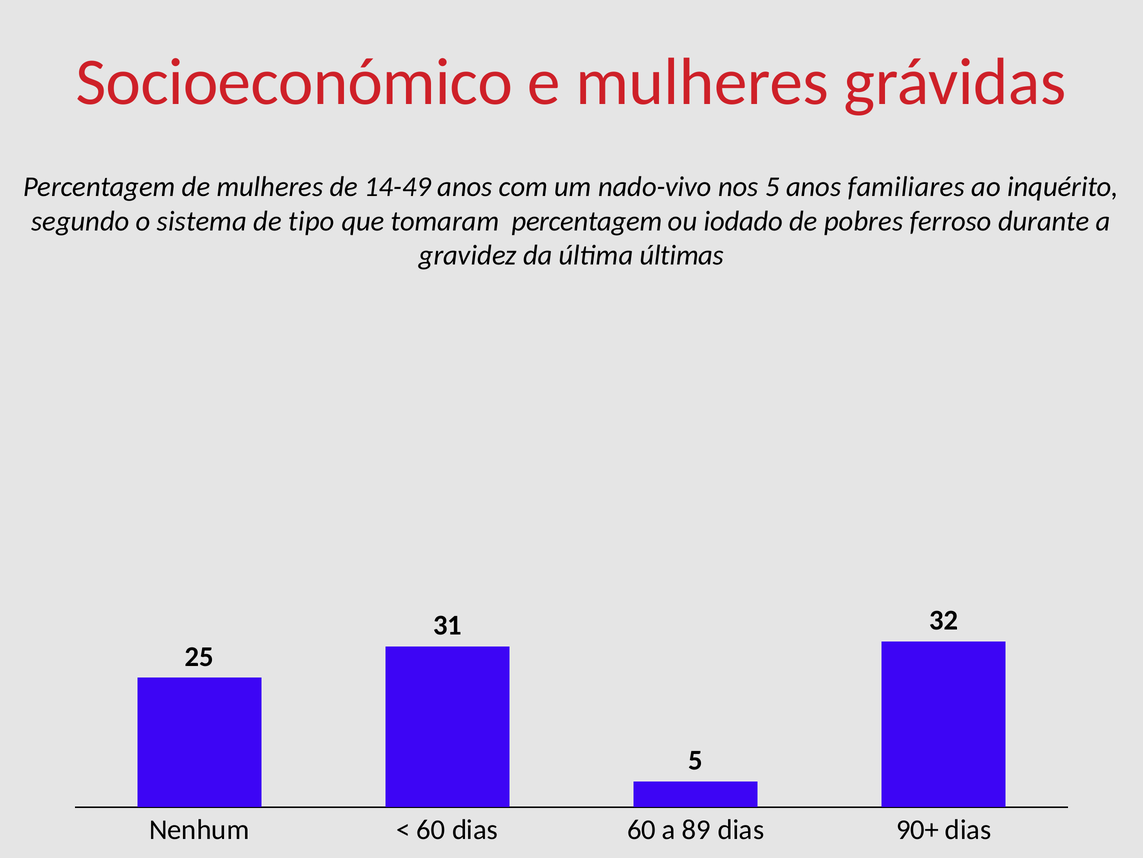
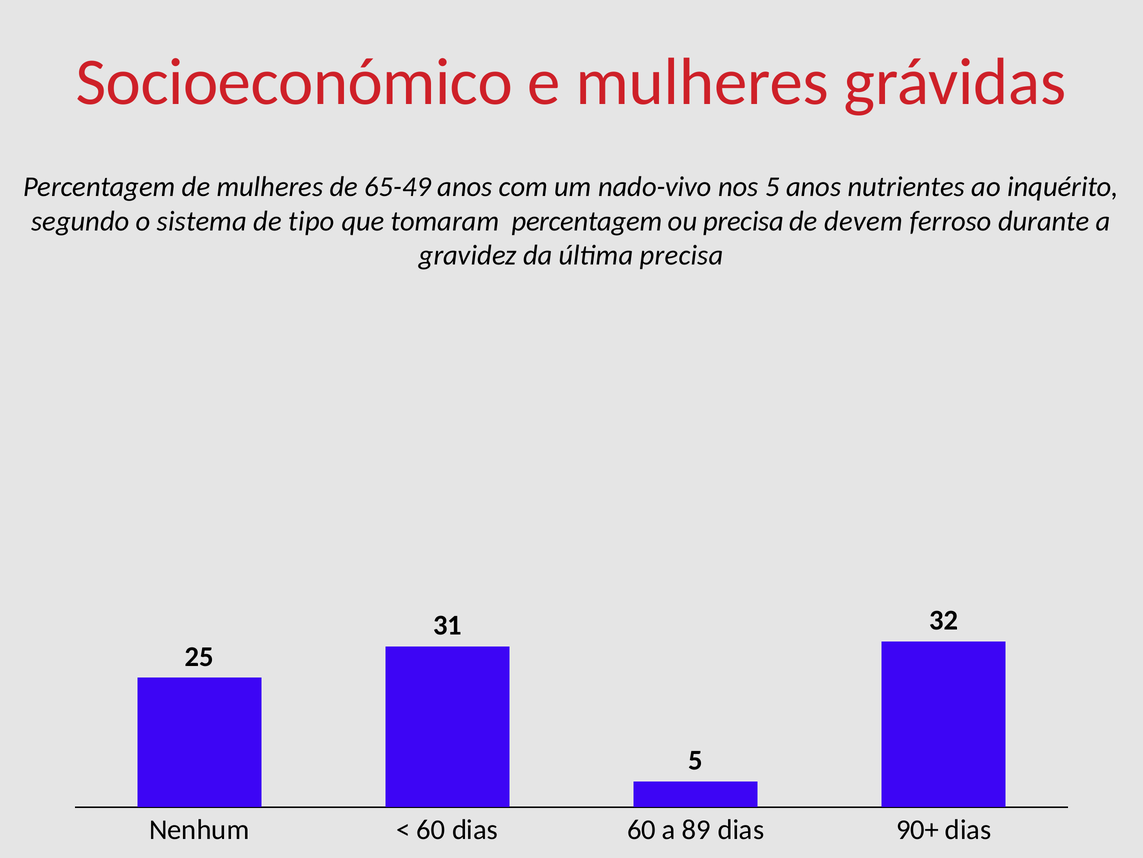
14-49: 14-49 -> 65-49 (398, 187)
familiares: familiares -> nutrientes (906, 187)
ou iodado: iodado -> precisa (743, 221)
pobres: pobres -> devem (864, 221)
última últimas: últimas -> precisa (682, 255)
